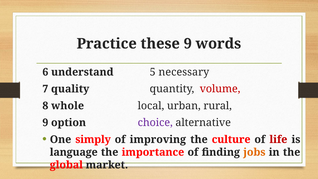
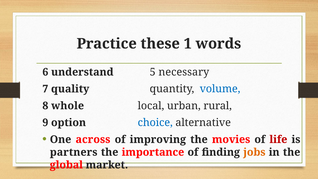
these 9: 9 -> 1 (188, 44)
volume colour: red -> blue (220, 89)
choice colour: purple -> blue (155, 123)
simply: simply -> across (93, 139)
culture: culture -> movies (231, 139)
language: language -> partners (74, 152)
